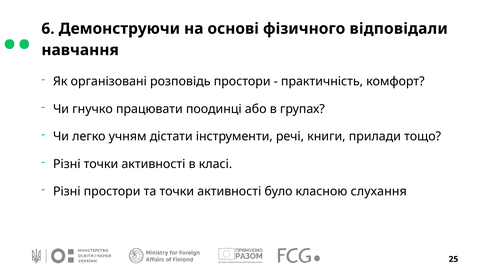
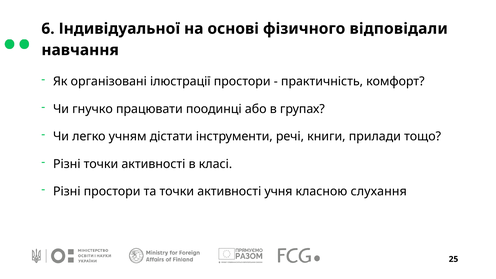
Демонструючи: Демонструючи -> Індивідуальної (119, 29)
розповідь: розповідь -> ілюстрації (180, 81)
було: було -> учня (278, 191)
